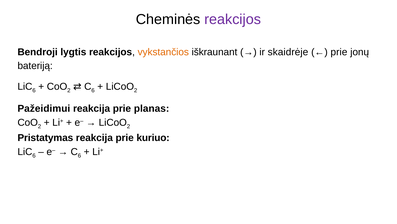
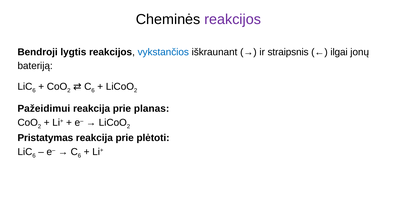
vykstančios colour: orange -> blue (163, 52)
skaidrėje: skaidrėje -> straipsnis (288, 52)
prie: prie -> ilgai (339, 52)
kuriuo: kuriuo -> plėtoti (153, 137)
